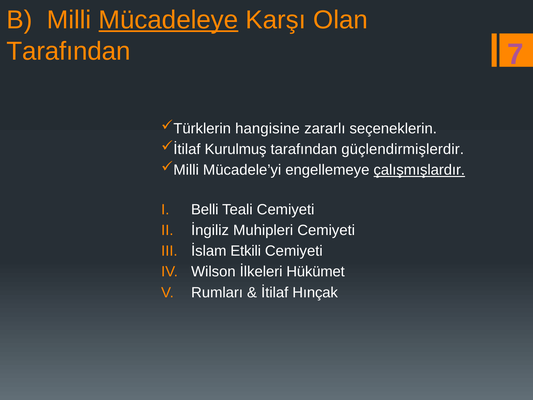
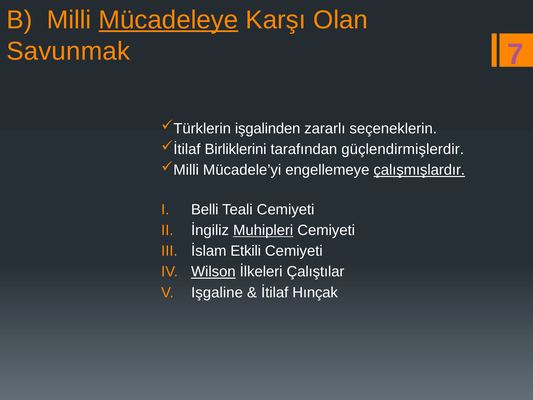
Tarafından: Tarafından -> Savunmak (68, 51)
hangisine: hangisine -> işgalinden (268, 129)
Kurulmuş: Kurulmuş -> Birliklerini (236, 149)
Muhipleri underline: none -> present (263, 230)
Wilson underline: none -> present (213, 272)
Hükümet: Hükümet -> Çalıştılar (316, 272)
Rumları: Rumları -> Işgaline (217, 292)
